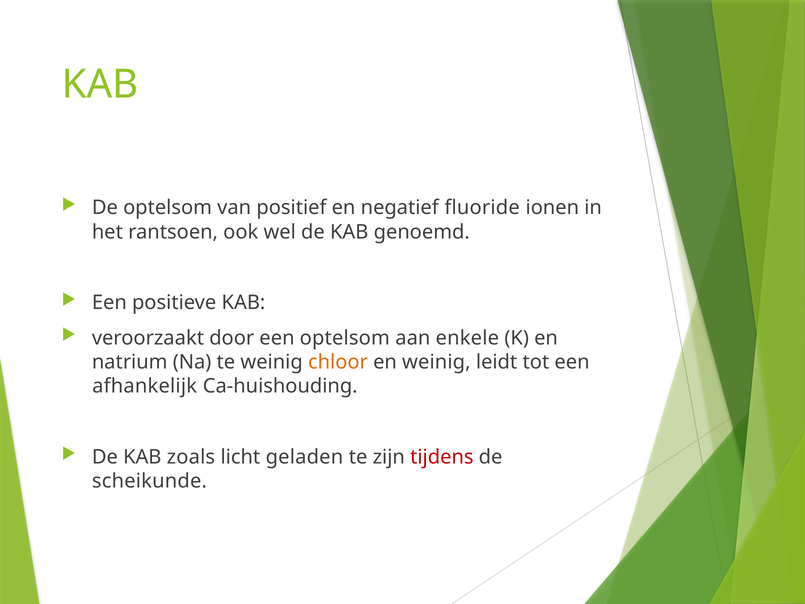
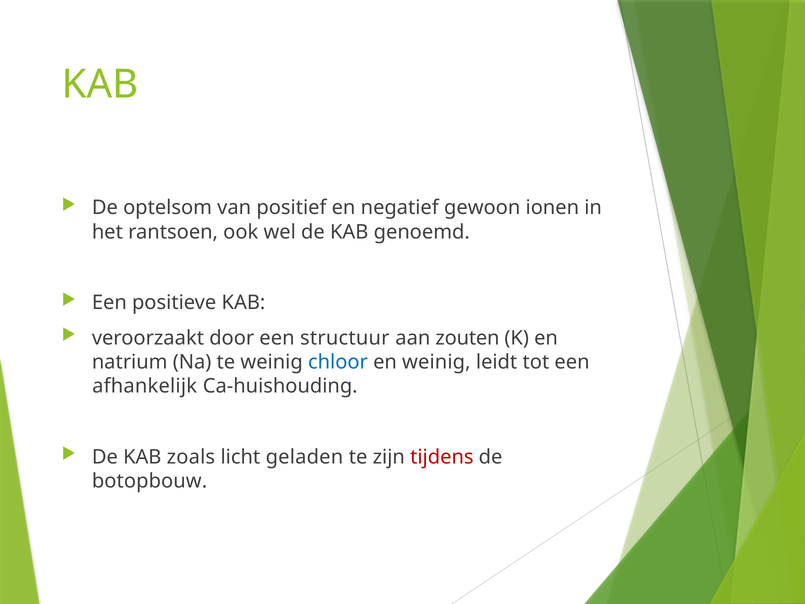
fluoride: fluoride -> gewoon (482, 208)
een optelsom: optelsom -> structuur (345, 338)
enkele: enkele -> zouten (468, 338)
chloor colour: orange -> blue (338, 362)
scheikunde: scheikunde -> botopbouw (150, 481)
